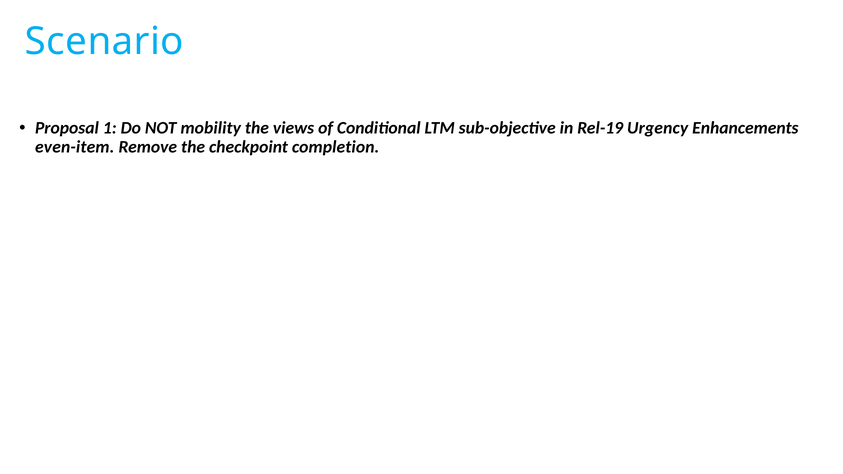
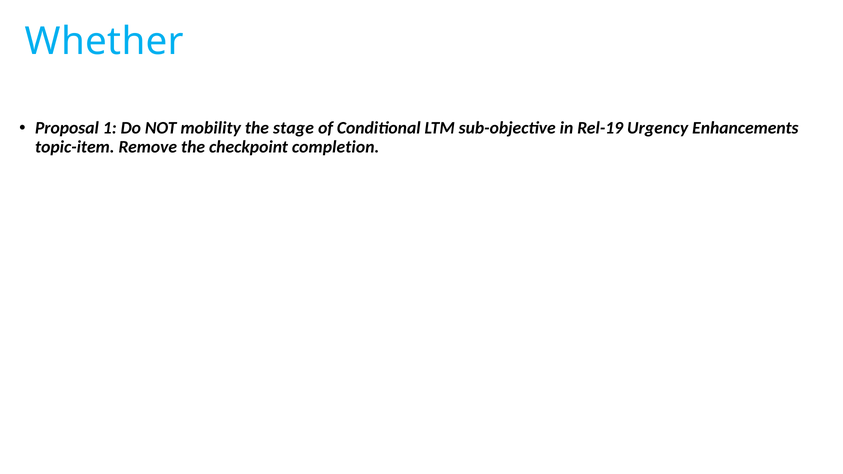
Scenario: Scenario -> Whether (104, 41)
views: views -> stage (293, 128)
even-item: even-item -> topic-item (75, 147)
